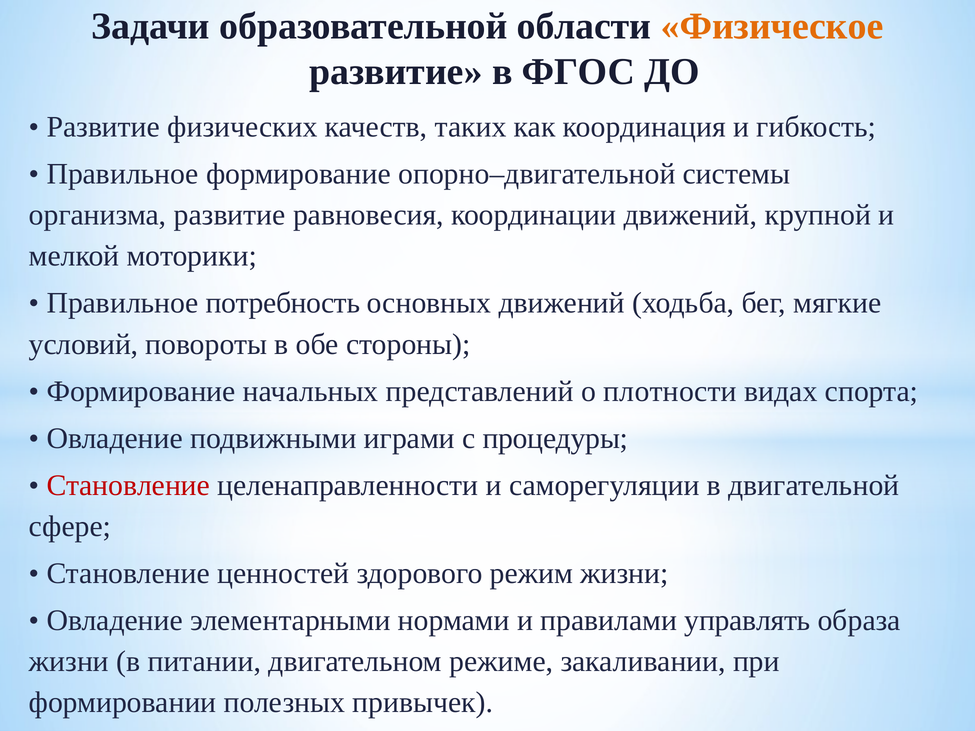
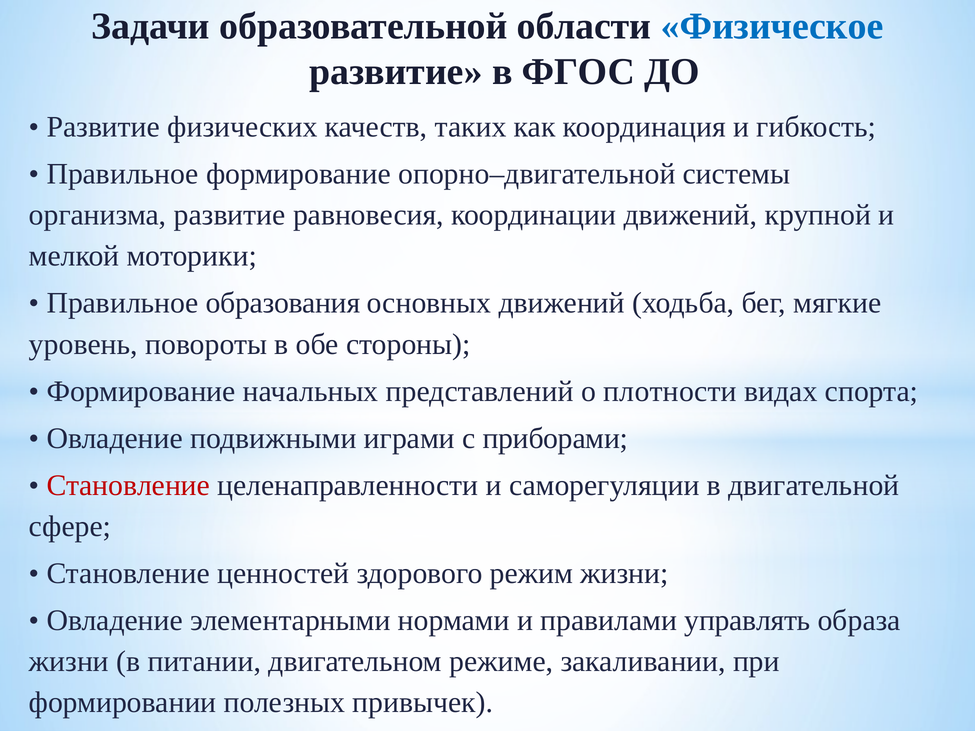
Физическое colour: orange -> blue (772, 26)
потребность: потребность -> образования (283, 303)
условий: условий -> уровень (83, 344)
процедуры: процедуры -> приборами (555, 438)
